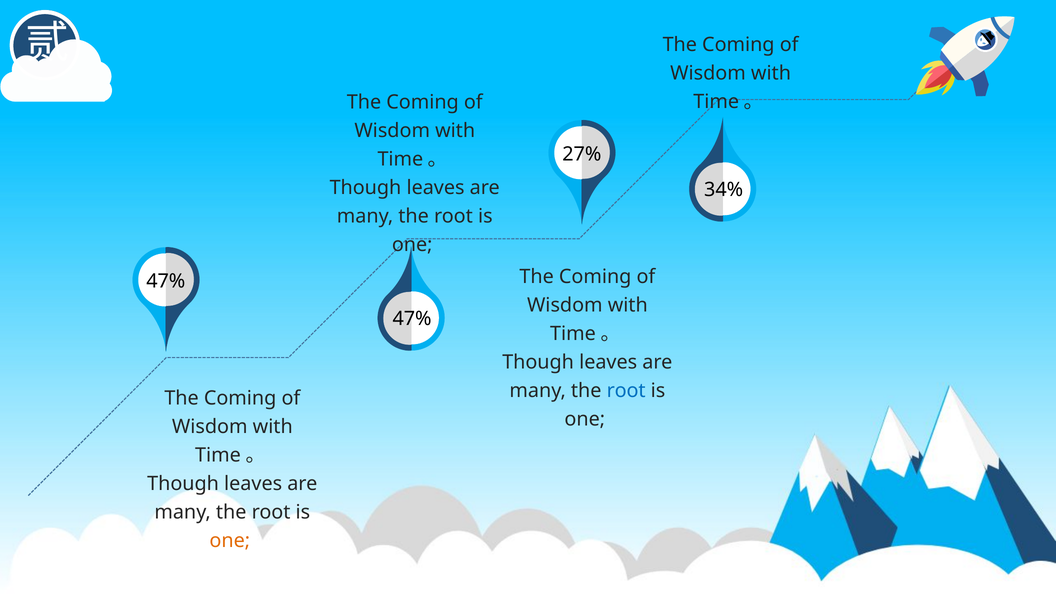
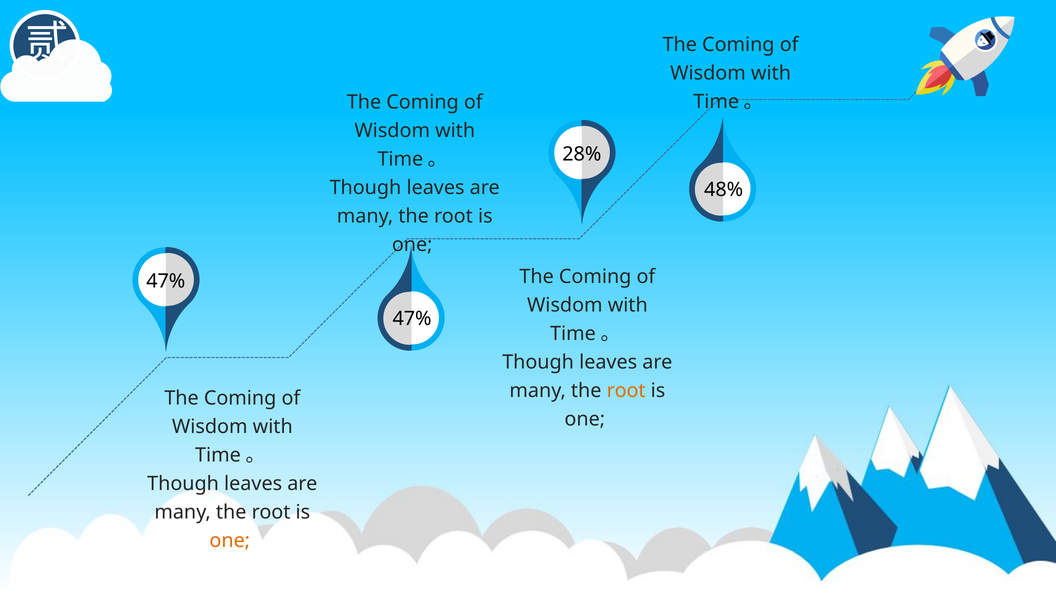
27%: 27% -> 28% (582, 154)
34%: 34% -> 48% (724, 190)
root colour: blue -> orange (626, 391)
